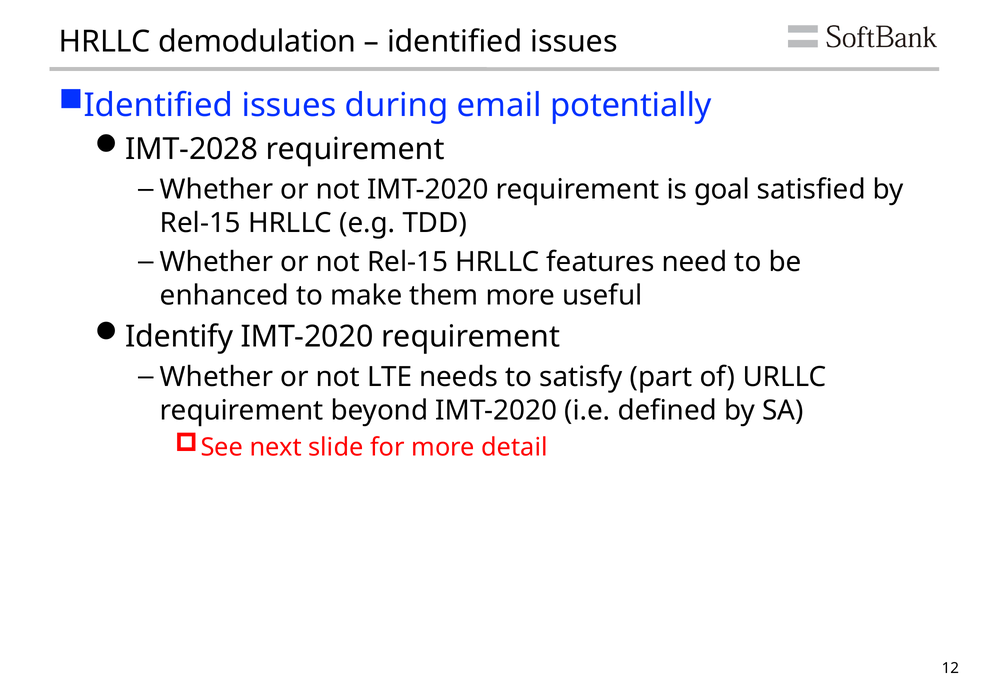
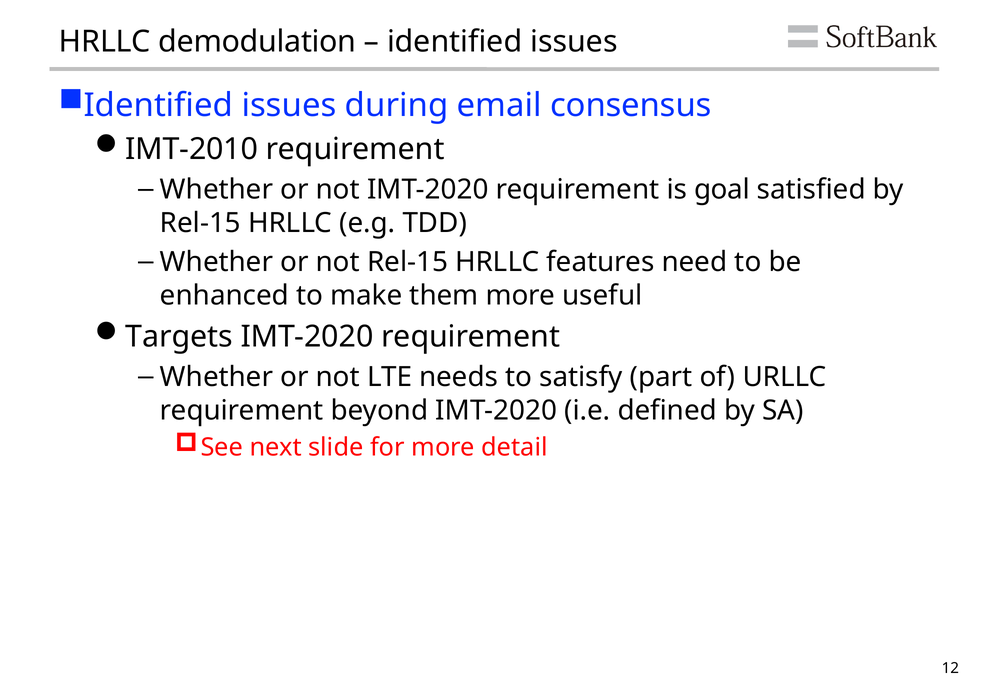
potentially: potentially -> consensus (631, 105)
IMT-2028: IMT-2028 -> IMT-2010 (192, 149)
Identify: Identify -> Targets (179, 337)
